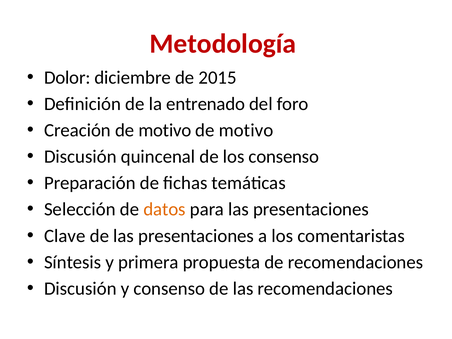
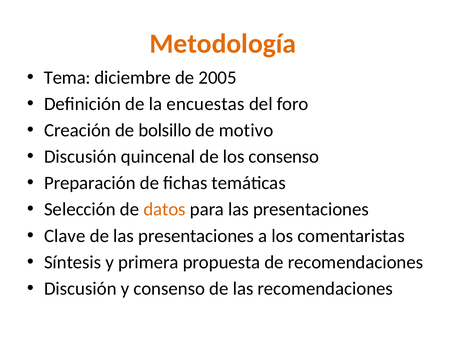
Metodología colour: red -> orange (223, 44)
Dolor: Dolor -> Tema (67, 78)
2015: 2015 -> 2005 (218, 78)
entrenado: entrenado -> encuestas (206, 104)
Creación de motivo: motivo -> bolsillo (165, 130)
